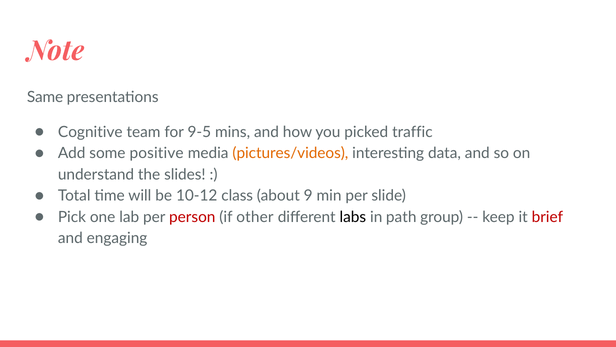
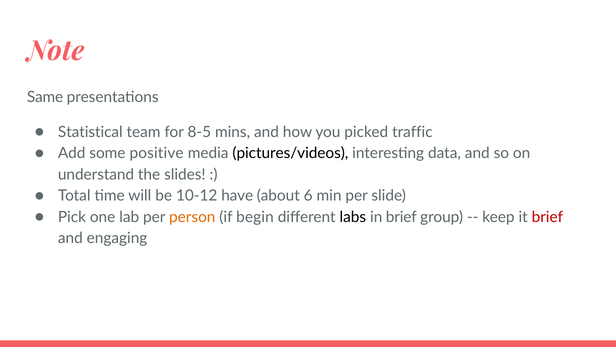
Cognitive: Cognitive -> Statistical (90, 132)
9-5: 9-5 -> 8-5 (199, 132)
pictures/videos colour: orange -> black (290, 153)
class: class -> have (237, 196)
9: 9 -> 6 (308, 196)
person colour: red -> orange (192, 217)
other: other -> begin (255, 217)
in path: path -> brief (401, 217)
